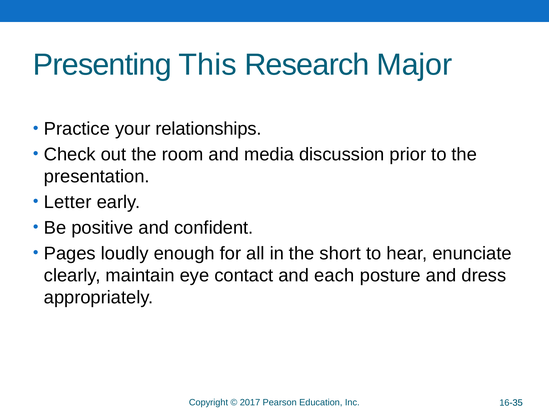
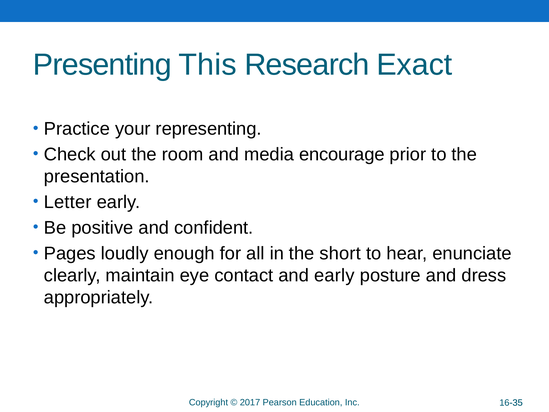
Major: Major -> Exact (414, 65)
relationships: relationships -> representing (209, 129)
discussion: discussion -> encourage (342, 154)
and each: each -> early (334, 275)
